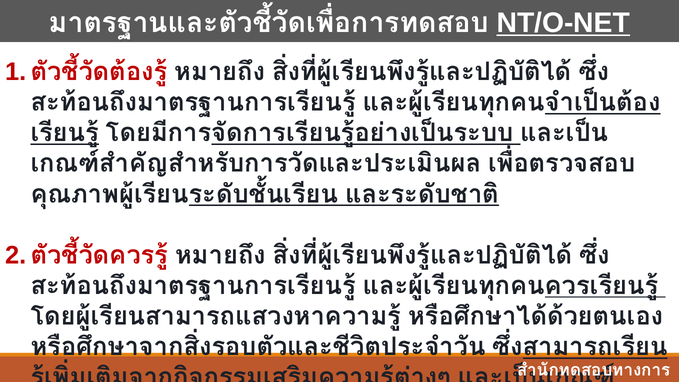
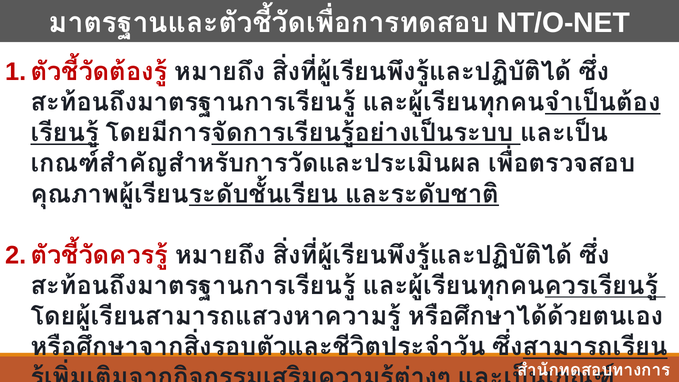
NT/O-NET underline: present -> none (563, 23)
